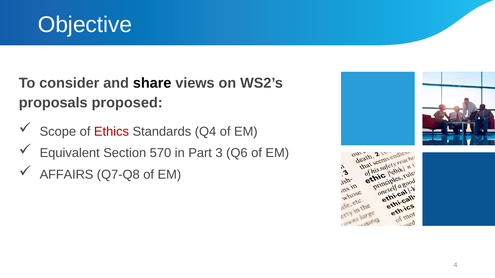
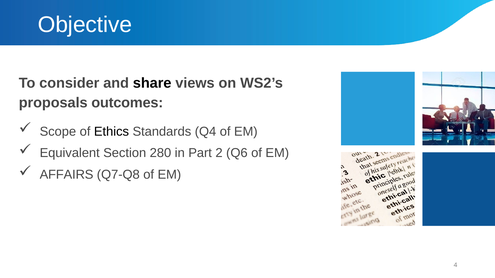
proposed: proposed -> outcomes (127, 103)
Ethics colour: red -> black (111, 132)
570: 570 -> 280 (160, 153)
3: 3 -> 2 (219, 153)
